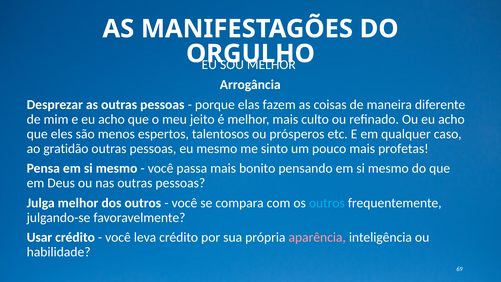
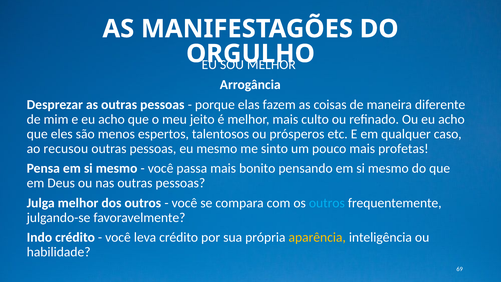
gratidão: gratidão -> recusou (66, 148)
Usar: Usar -> Indo (39, 237)
aparência colour: pink -> yellow (317, 237)
